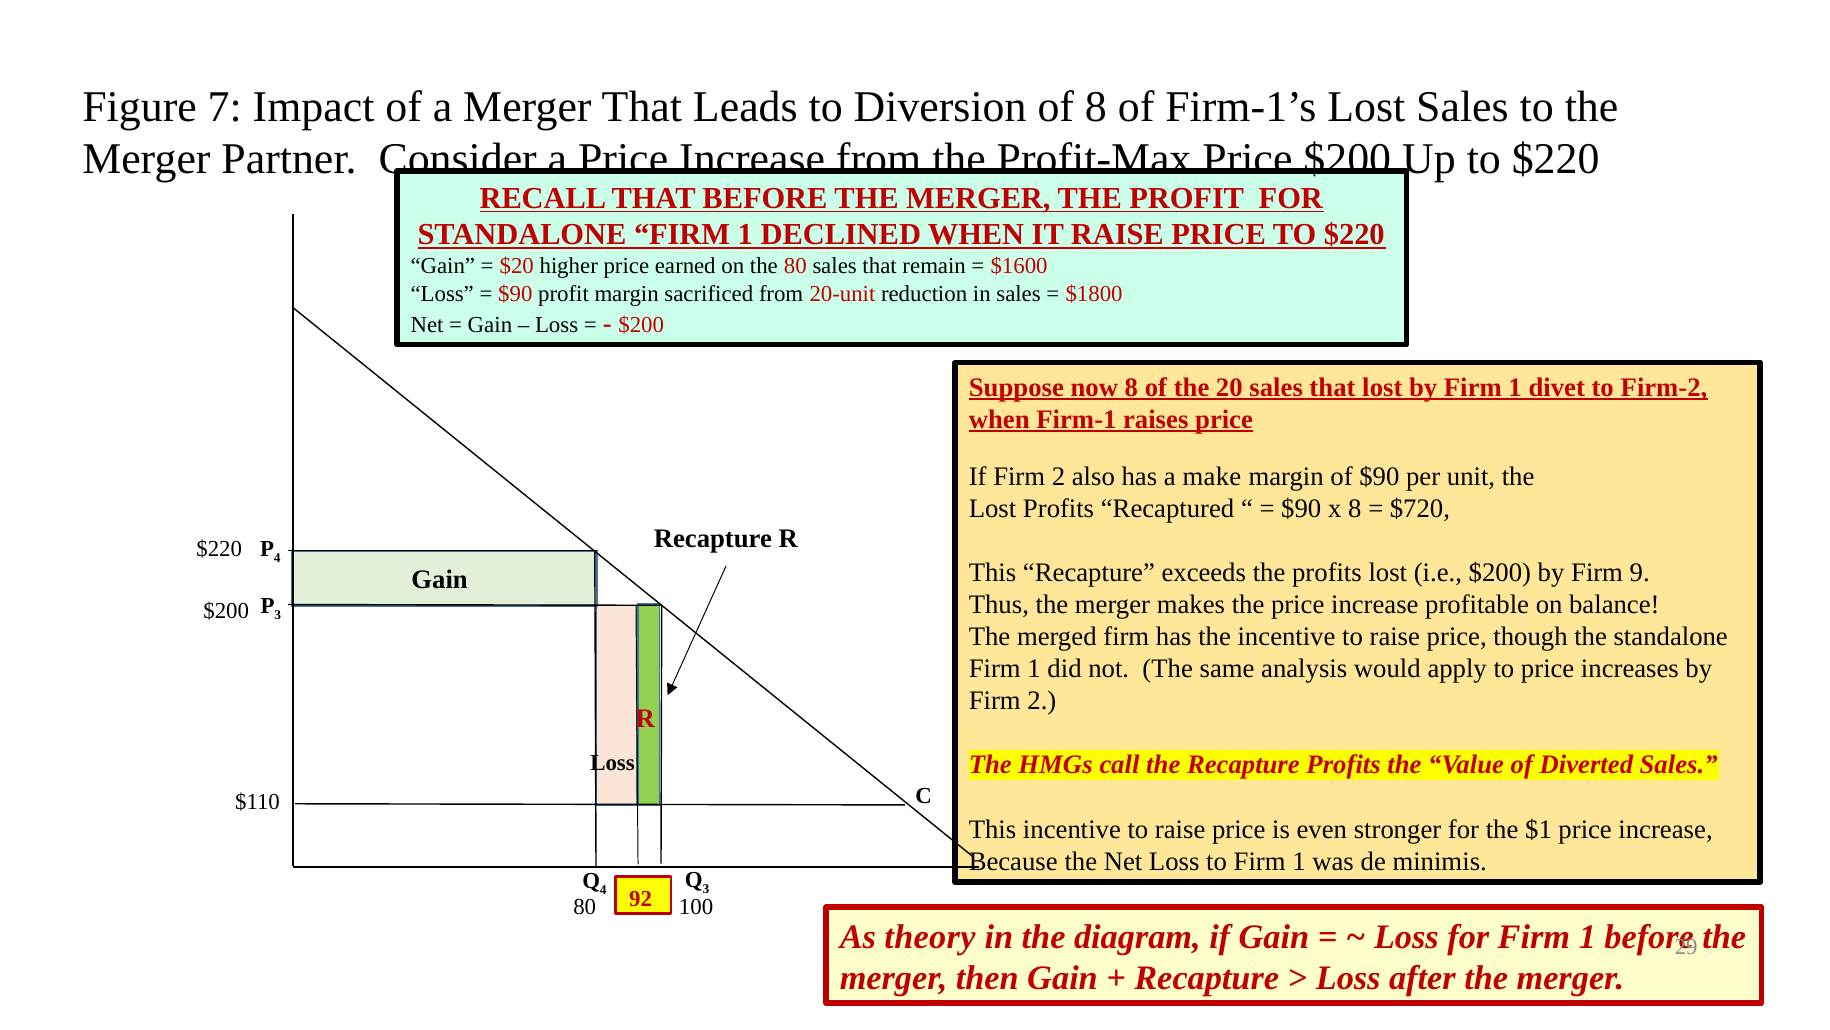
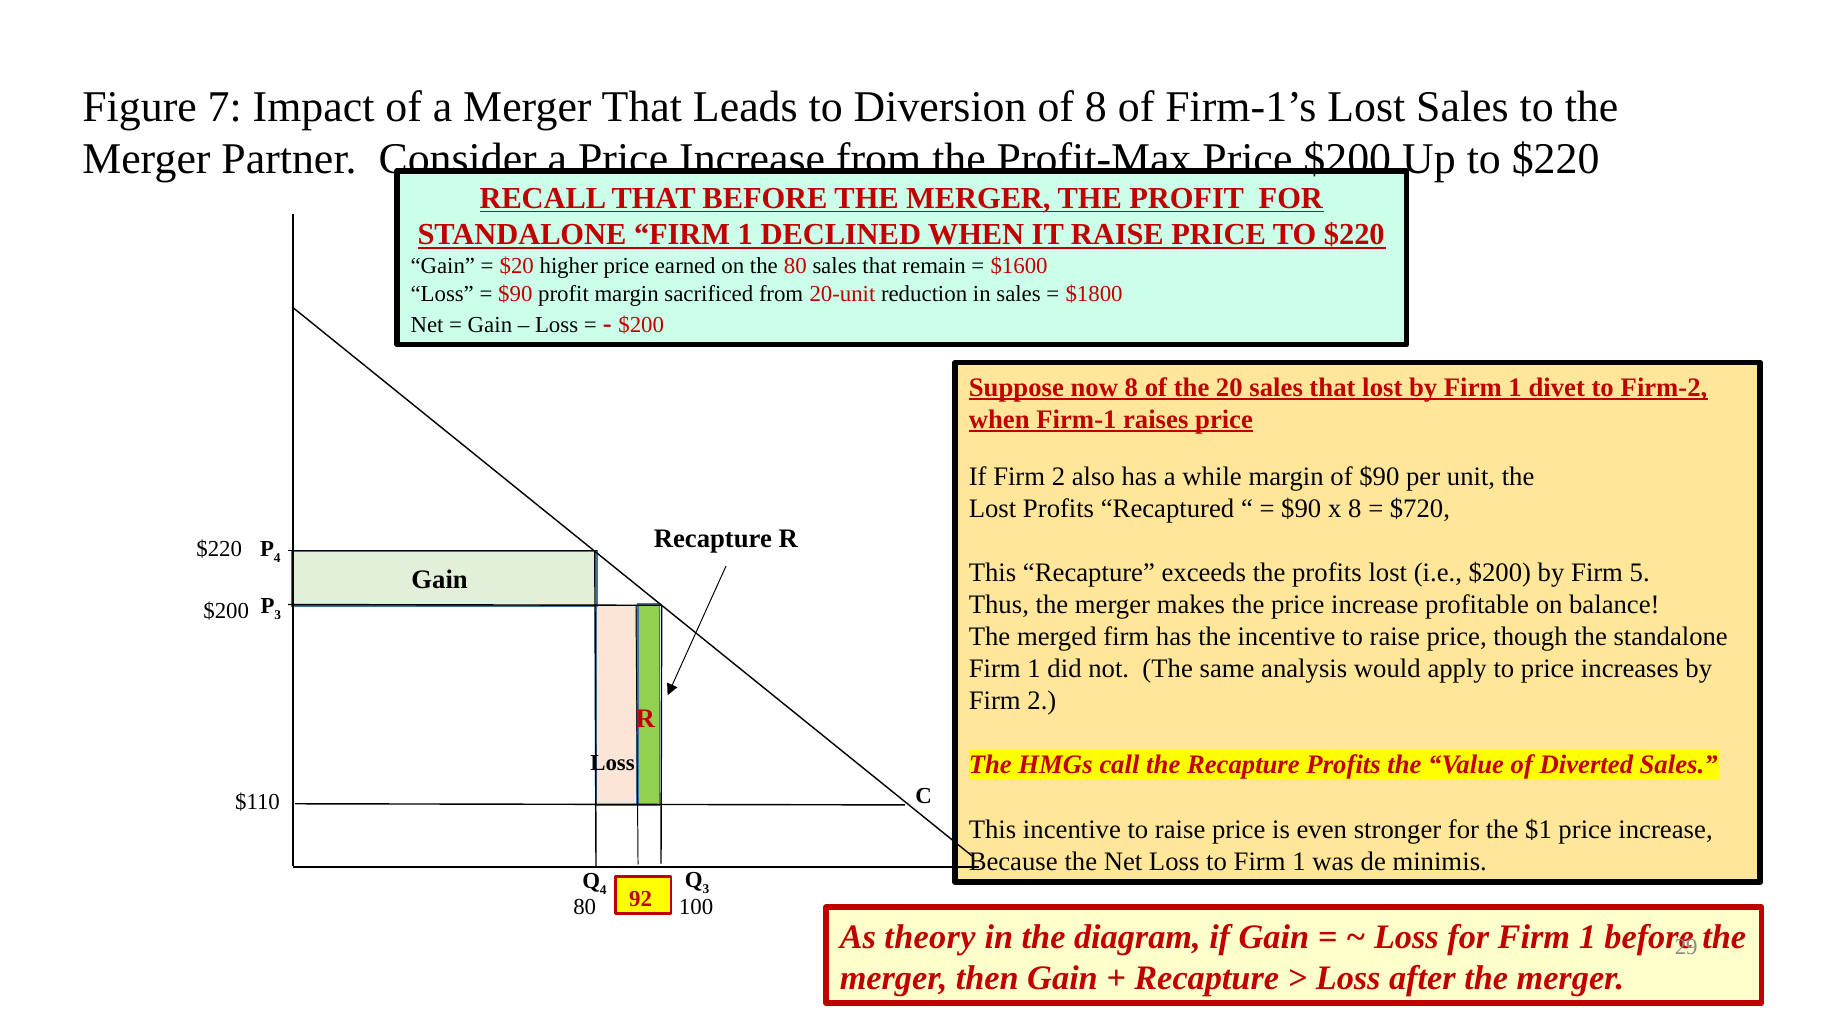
make: make -> while (1212, 476)
9: 9 -> 5 (1640, 572)
